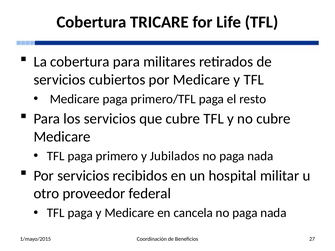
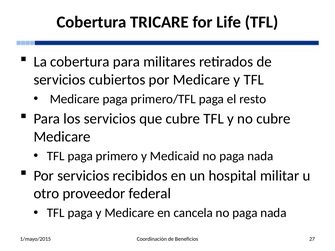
Jubilados: Jubilados -> Medicaid (175, 156)
